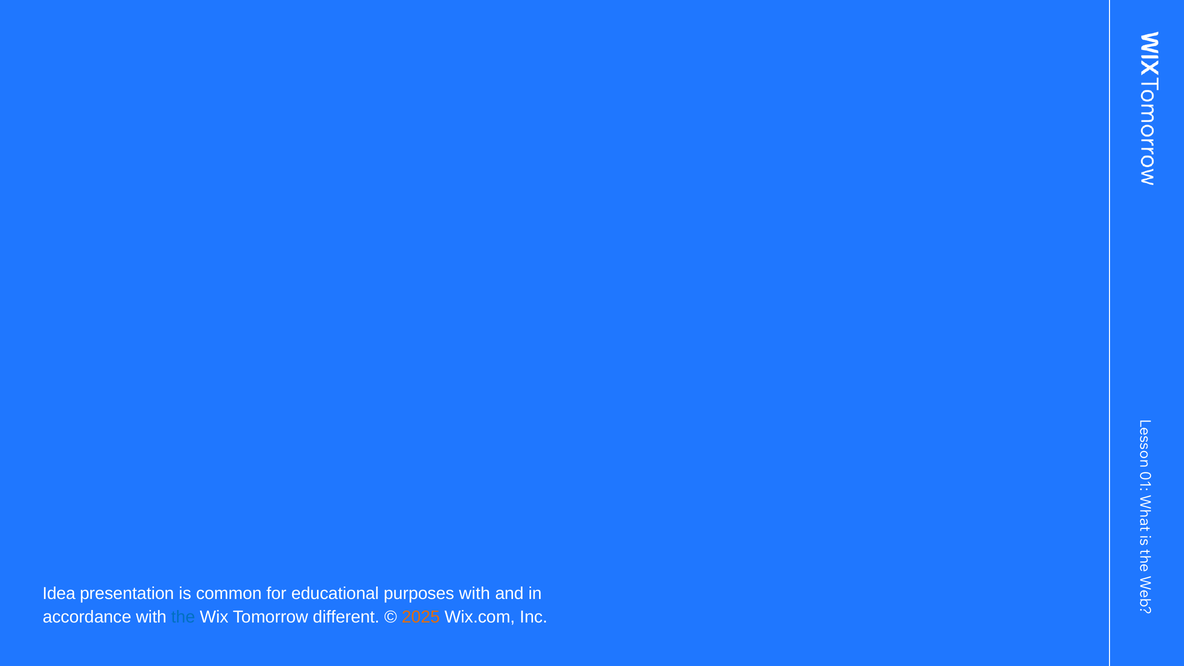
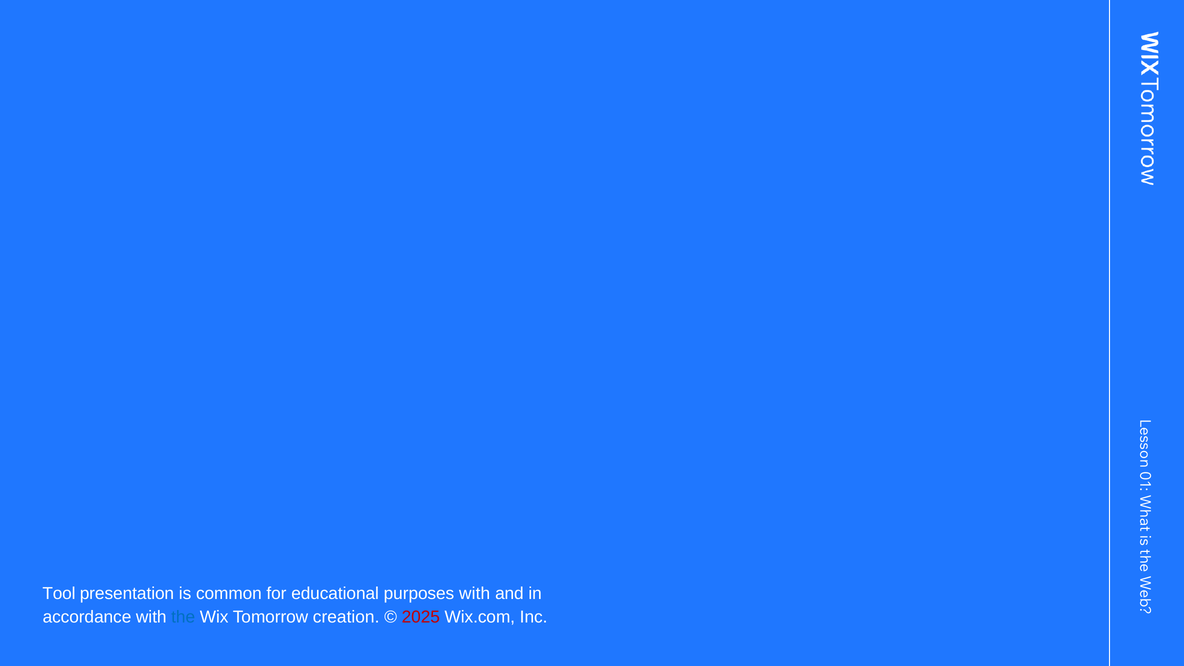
Idea: Idea -> Tool (59, 594)
different: different -> creation (346, 617)
2025 colour: orange -> red (421, 617)
